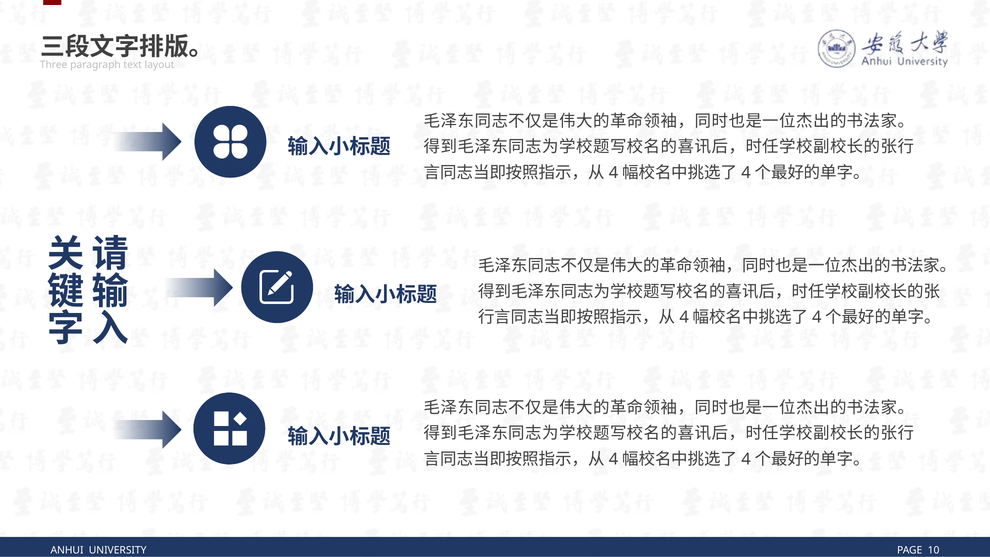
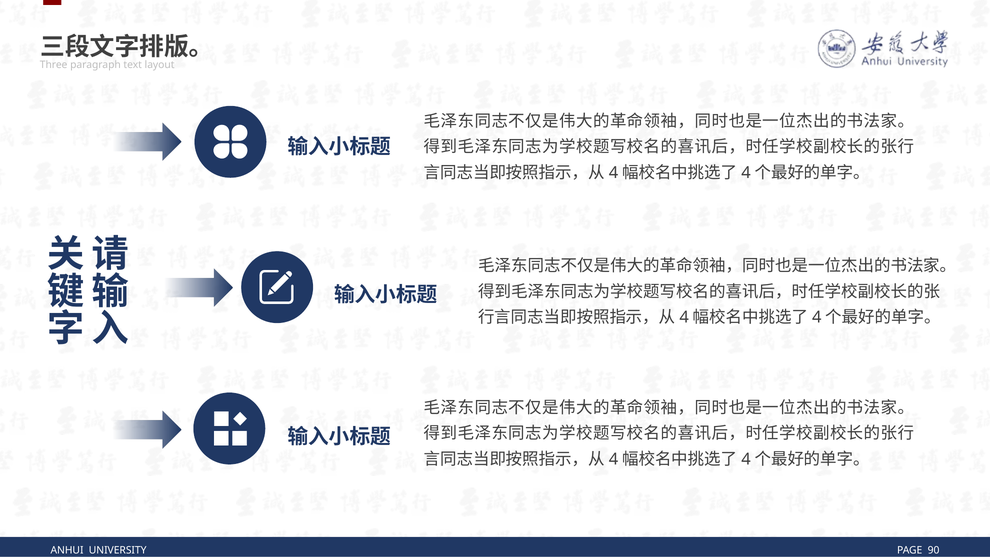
10: 10 -> 90 (934, 550)
